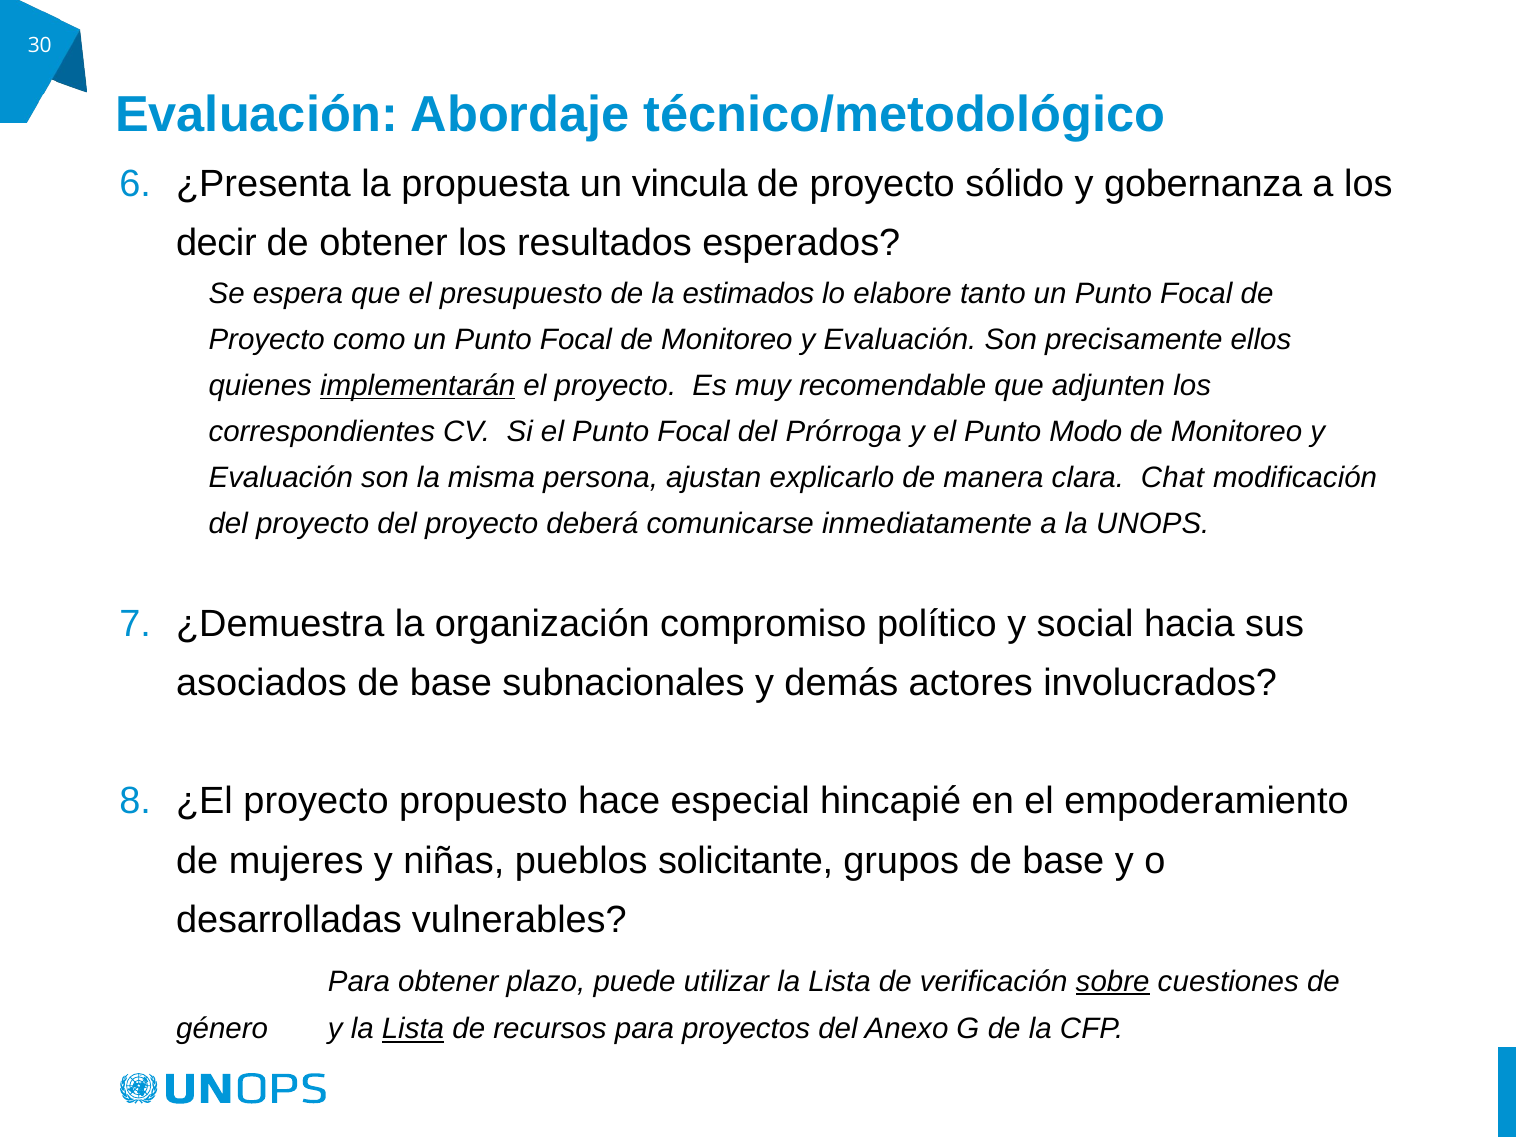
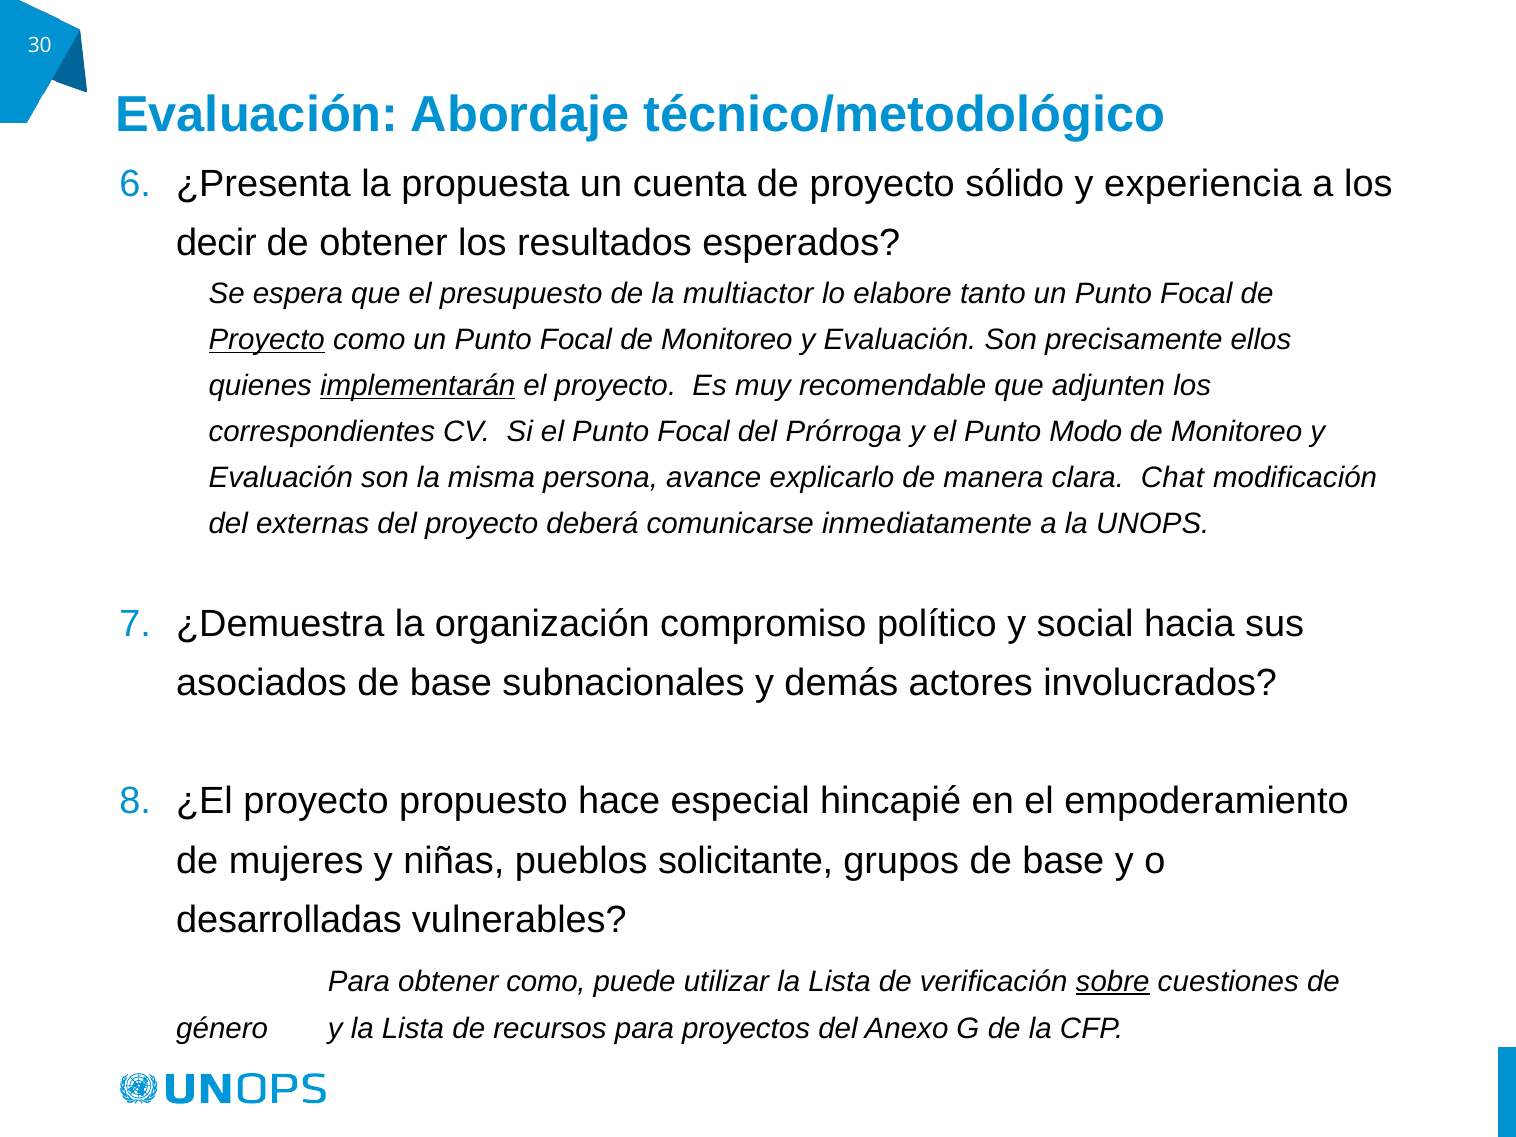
vincula: vincula -> cuenta (690, 184)
gobernanza: gobernanza -> experiencia (1203, 184)
estimados: estimados -> multiactor (748, 294)
Proyecto underline: none -> present (267, 340)
ajustan: ajustan -> avance (714, 478)
proyecto: proyecto -> externas (313, 524)
obtener plazo: plazo -> como (546, 982)
Lista underline: present -> none (413, 1029)
